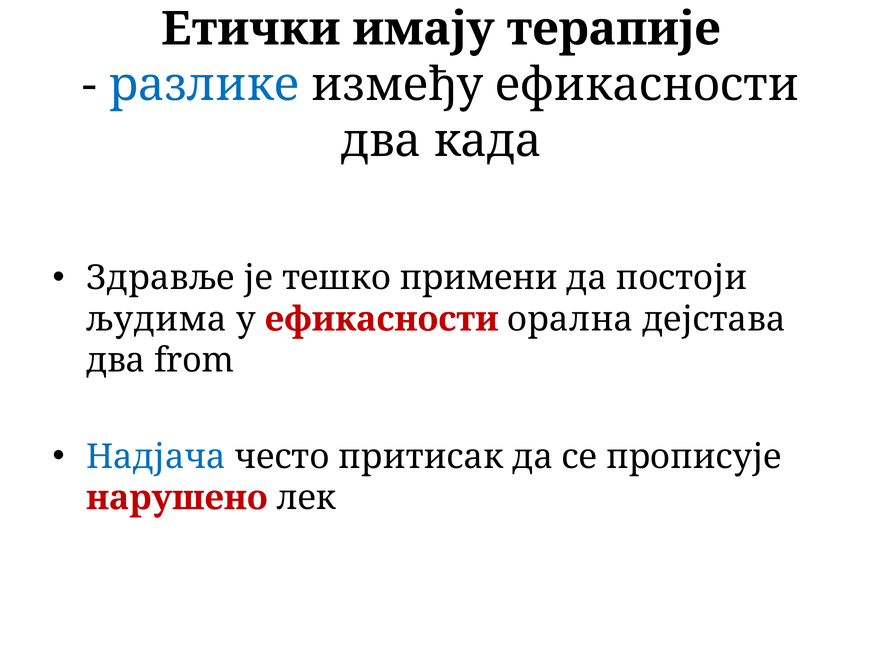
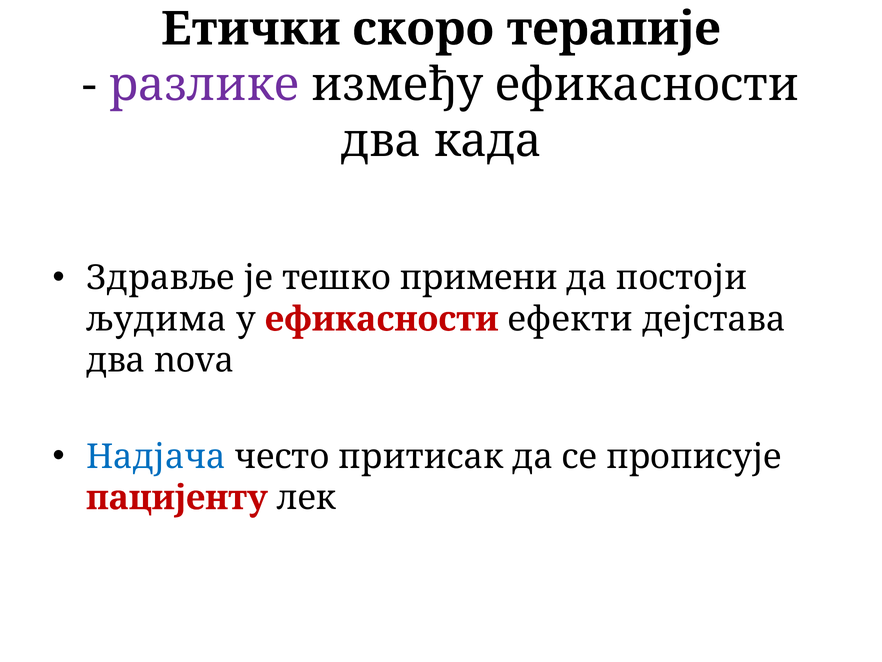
имају: имају -> скоро (423, 29)
разлике colour: blue -> purple (204, 85)
орална: орална -> ефекти (570, 319)
from: from -> nova (194, 360)
нарушено: нарушено -> пацијенту (177, 498)
